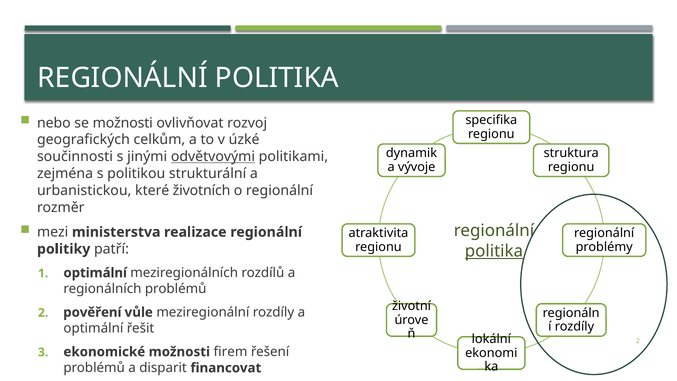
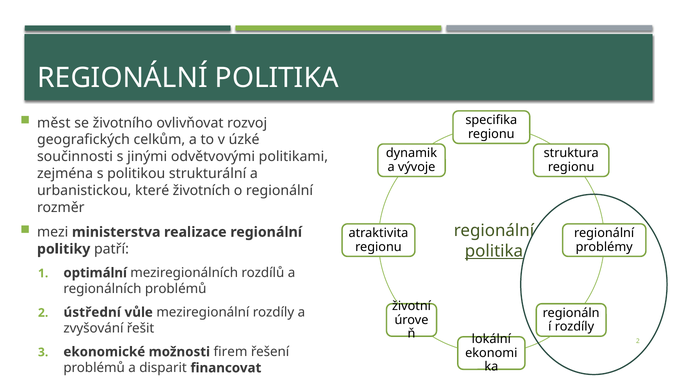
nebo: nebo -> měst (54, 123)
se možnosti: možnosti -> životního (123, 123)
odvětvovými underline: present -> none (213, 157)
pověření: pověření -> ústřední (92, 312)
optimální: optimální -> zvyšování (93, 328)
